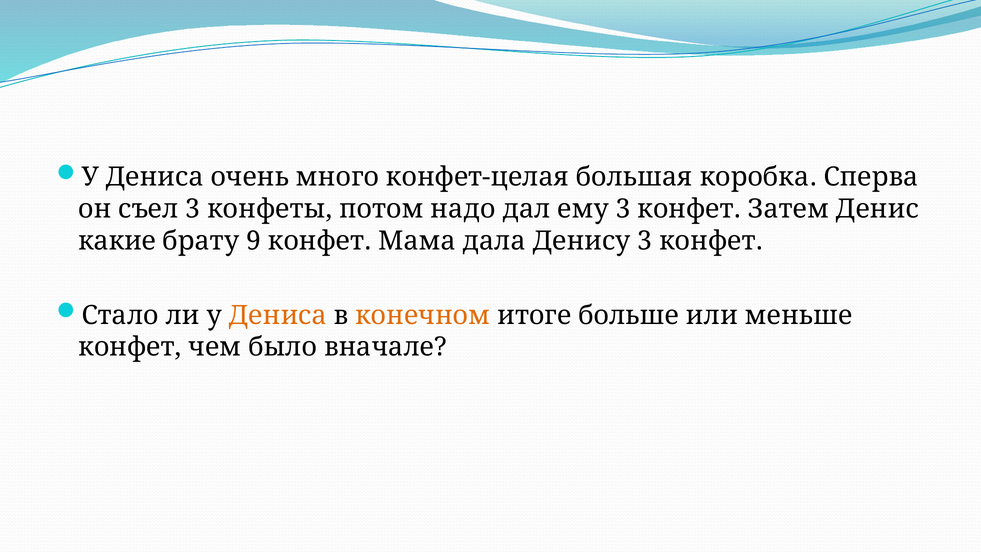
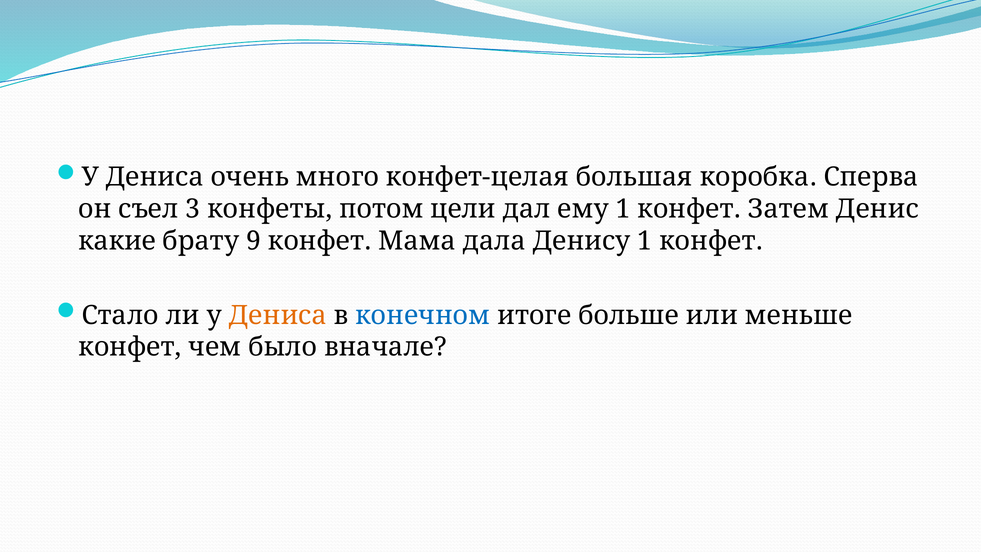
надо: надо -> цели (463, 209)
ему 3: 3 -> 1 (623, 209)
Денису 3: 3 -> 1 (645, 241)
конечном colour: orange -> blue (423, 315)
